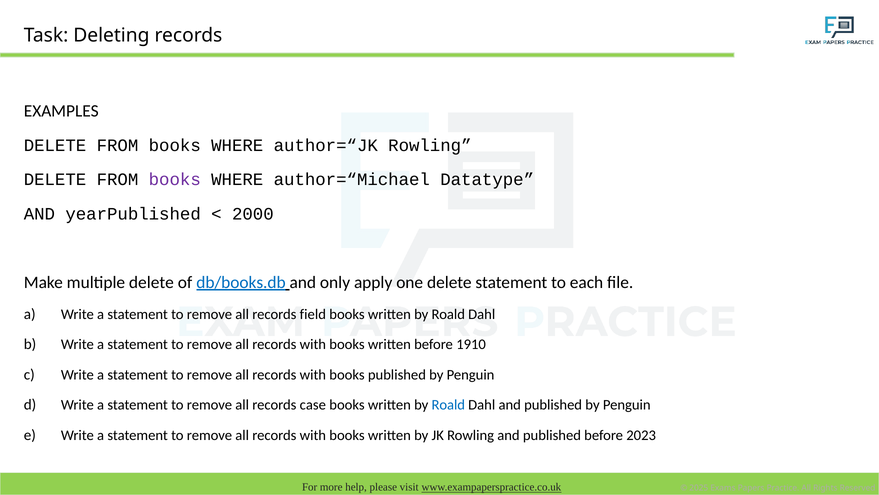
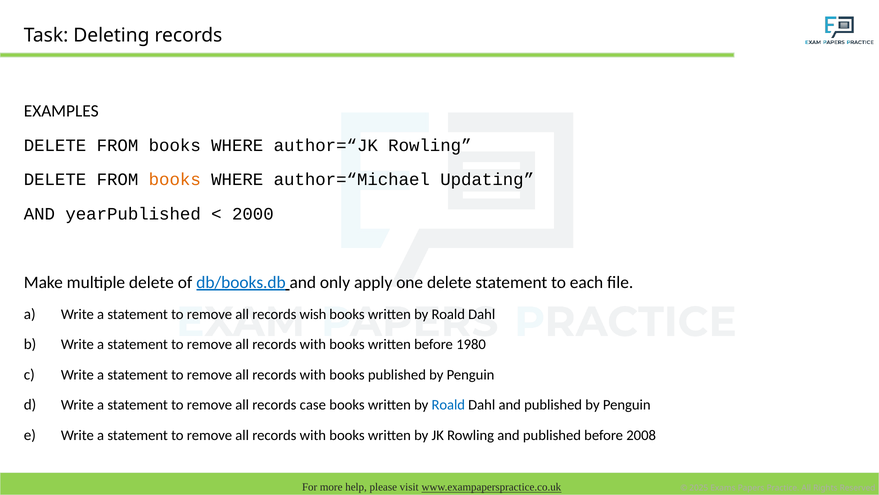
books colour: purple -> orange (175, 179)
Datatype: Datatype -> Updating (487, 179)
field: field -> wish (313, 314)
1910: 1910 -> 1980 (471, 344)
2023: 2023 -> 2008 (641, 435)
